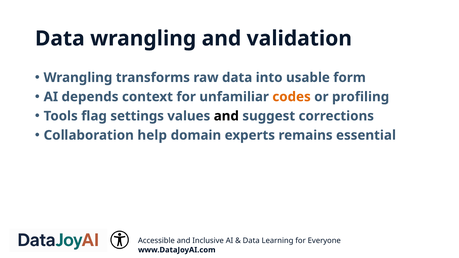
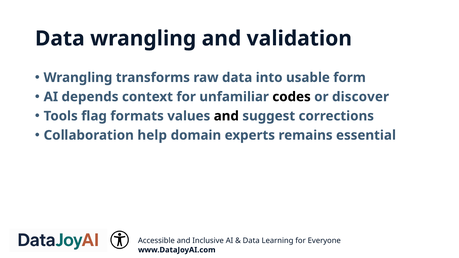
codes colour: orange -> black (292, 97)
profiling: profiling -> discover (361, 97)
settings: settings -> formats (137, 116)
